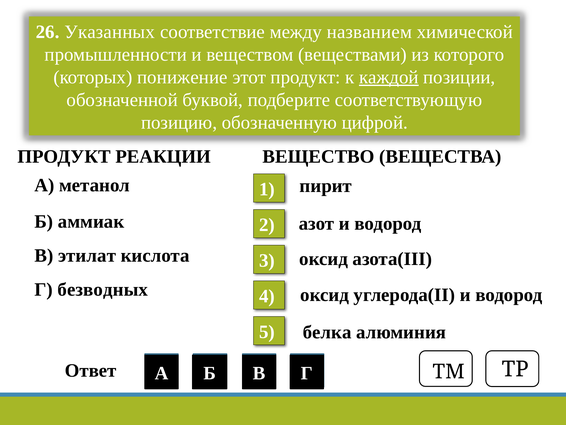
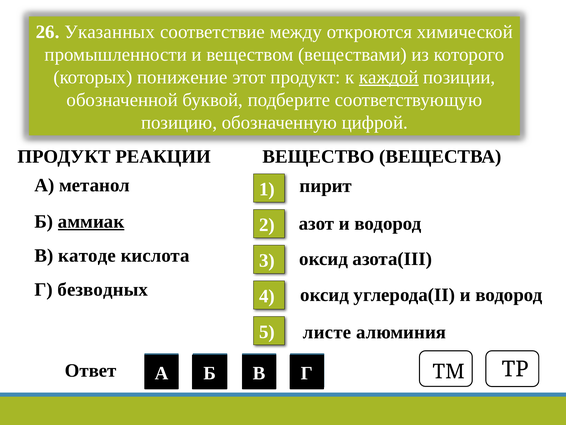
названием: названием -> откроются (369, 32)
аммиак underline: none -> present (91, 221)
этилат: этилат -> катоде (87, 255)
белка: белка -> листе (327, 332)
